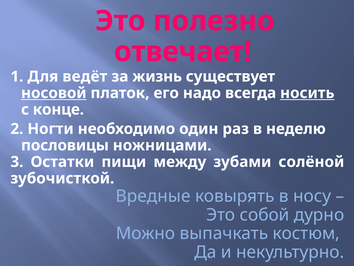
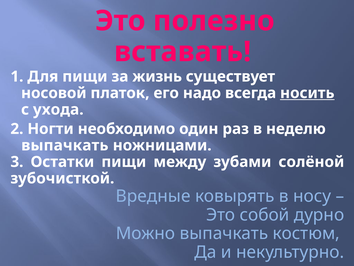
отвечает: отвечает -> вставать (183, 52)
Для ведёт: ведёт -> пищи (85, 76)
носовой underline: present -> none (54, 93)
конце: конце -> ухода (58, 109)
пословицы: пословицы -> выпачкать (65, 145)
